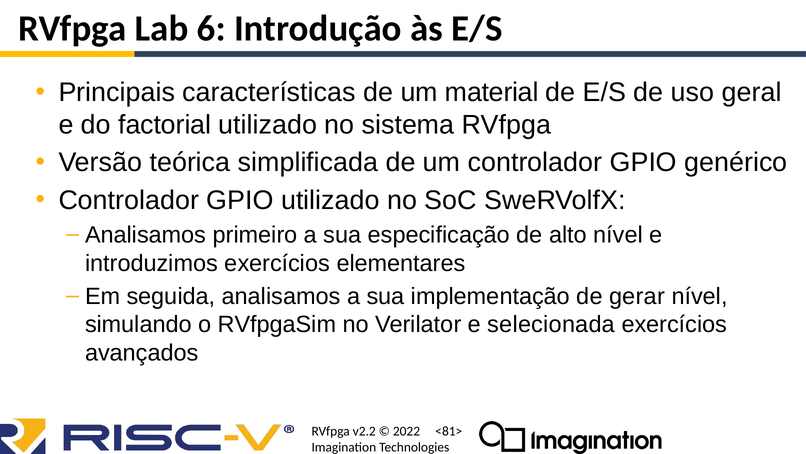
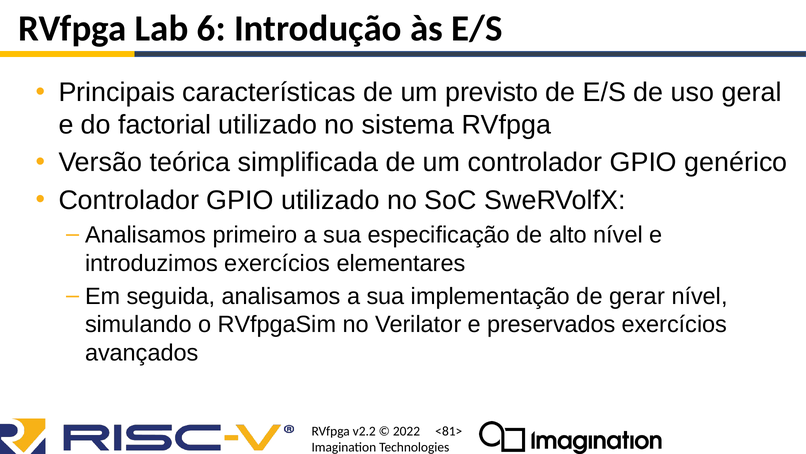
material: material -> previsto (492, 92)
selecionada: selecionada -> preservados (551, 324)
